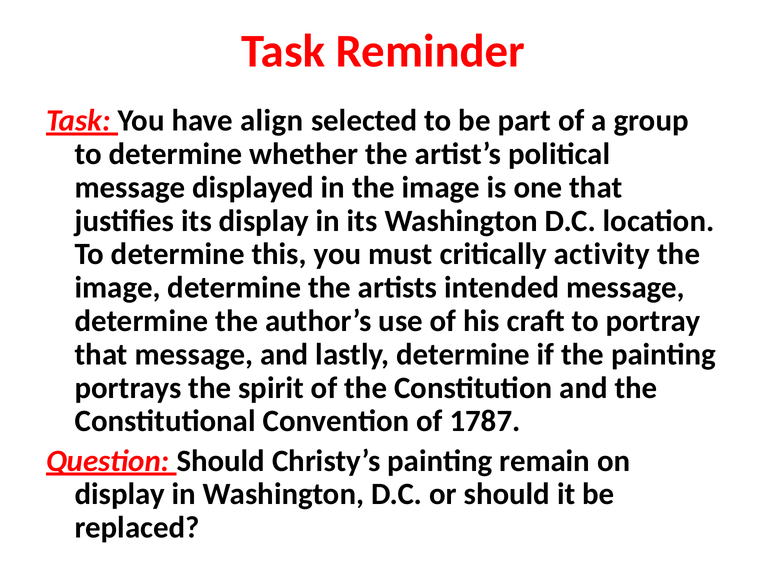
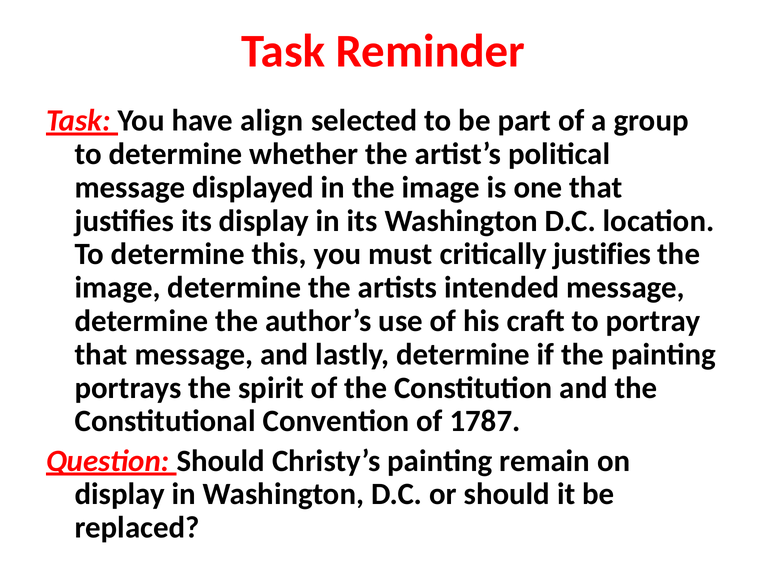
critically activity: activity -> justifies (602, 254)
